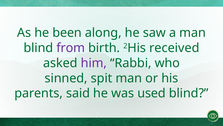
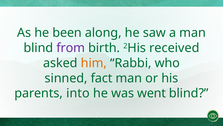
him colour: purple -> orange (94, 63)
spit: spit -> fact (102, 78)
said: said -> into (78, 93)
used: used -> went (152, 93)
